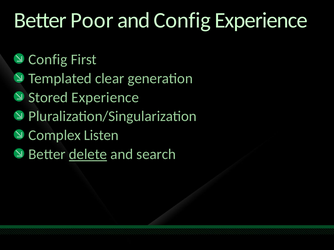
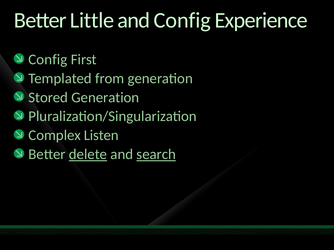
Poor: Poor -> Little (92, 20)
clear: clear -> from (110, 79)
Stored Experience: Experience -> Generation (105, 98)
search underline: none -> present (156, 155)
